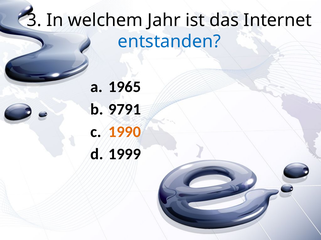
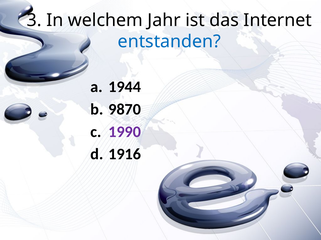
1965: 1965 -> 1944 (125, 87)
9791: 9791 -> 9870 (125, 110)
1990 colour: orange -> purple (125, 132)
1999: 1999 -> 1916 (125, 155)
